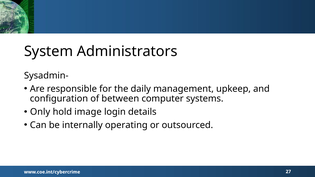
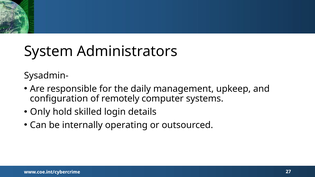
between: between -> remotely (120, 99)
image: image -> skilled (88, 112)
